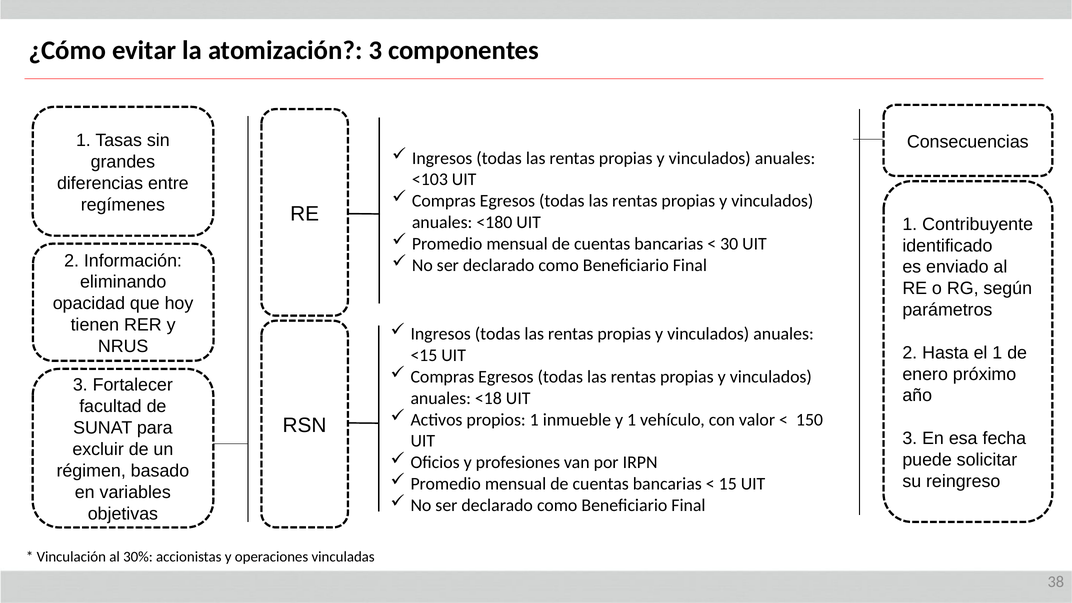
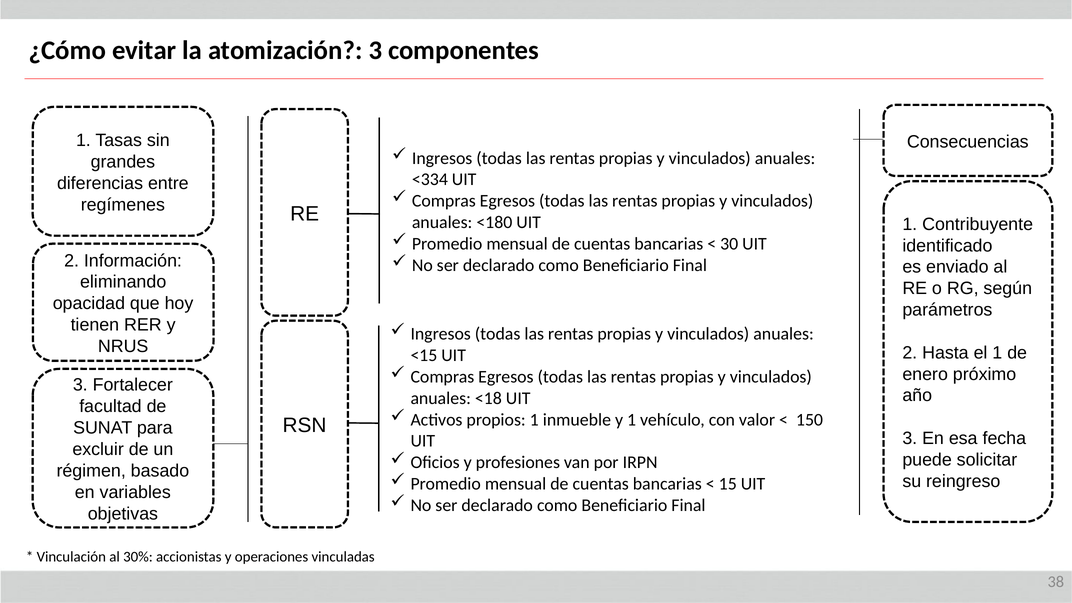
<103: <103 -> <334 (430, 180)
